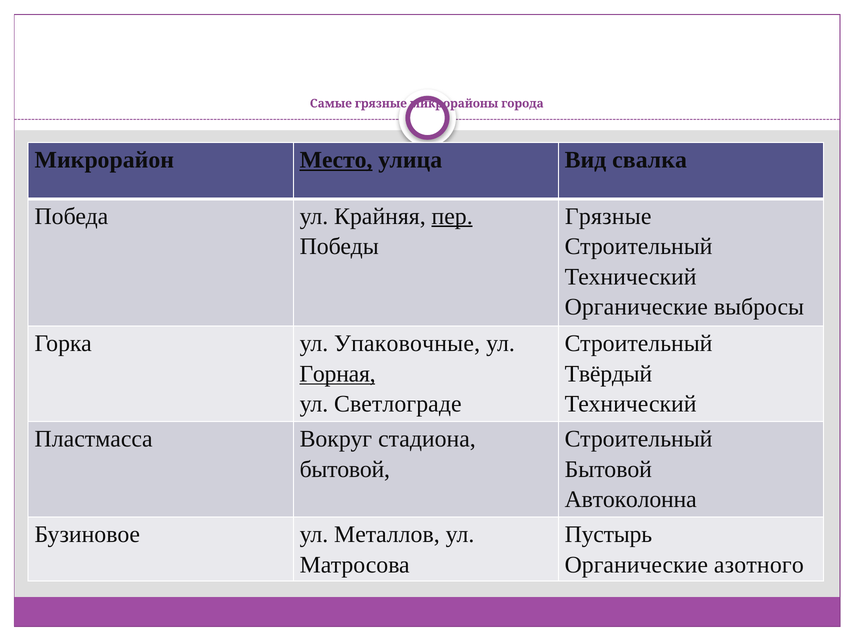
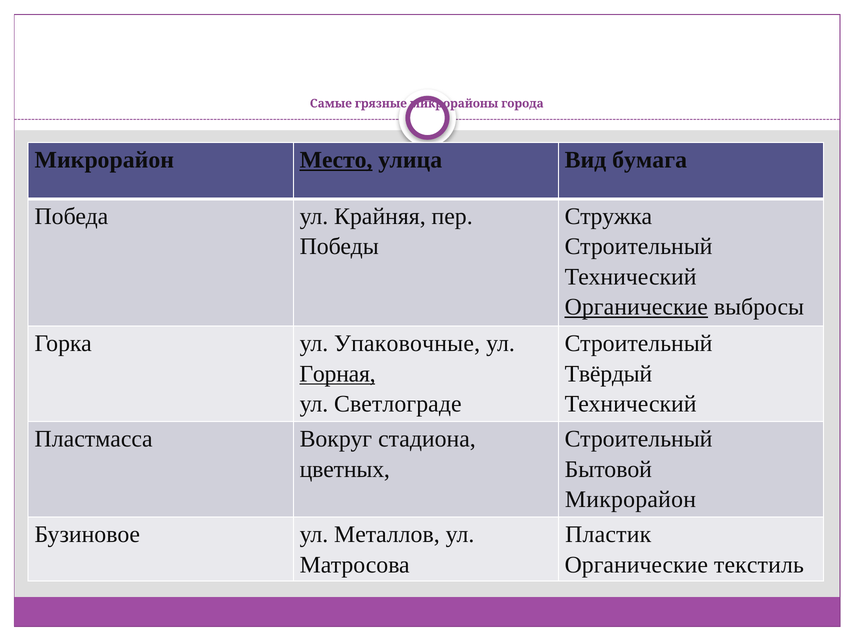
свалка: свалка -> бумага (650, 160)
пер underline: present -> none (452, 216)
Грязные: Грязные -> Стружка (608, 216)
Органические underline: none -> present (636, 307)
бытовой: бытовой -> цветных (345, 469)
Автоколонна: Автоколонна -> Микрорайон (630, 500)
Пустырь: Пустырь -> Пластик (608, 535)
азотного: азотного -> текстиль (759, 565)
